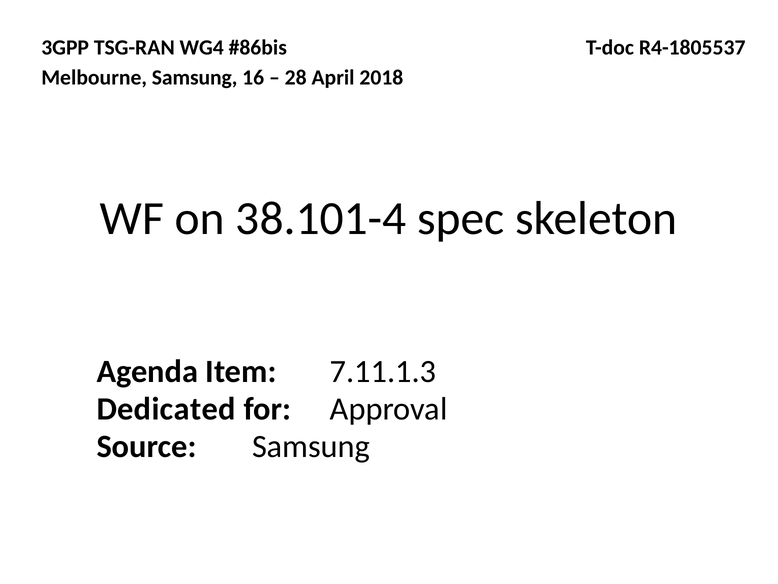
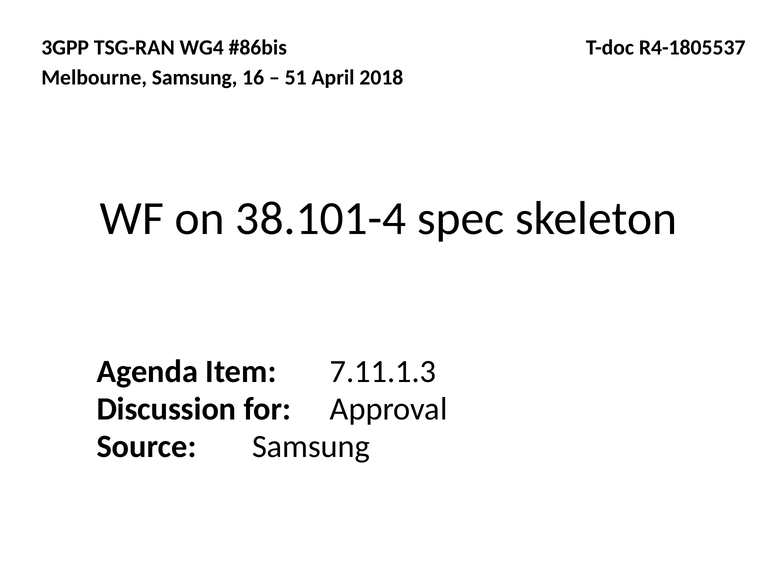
28: 28 -> 51 (296, 78)
Dedicated: Dedicated -> Discussion (166, 409)
